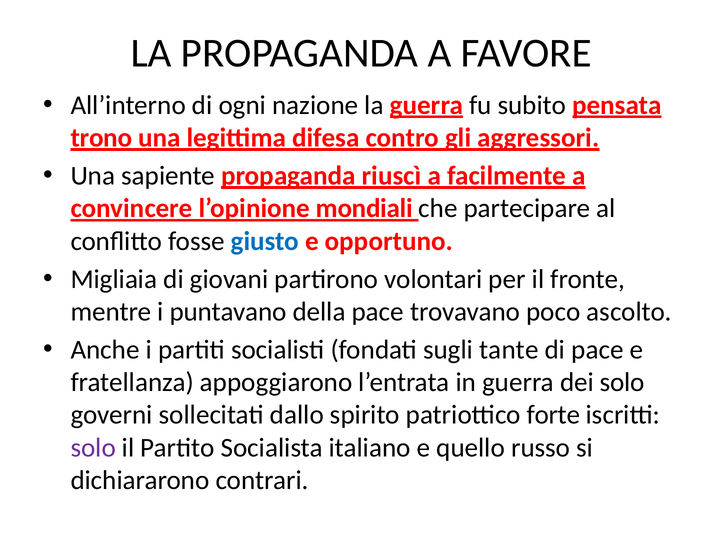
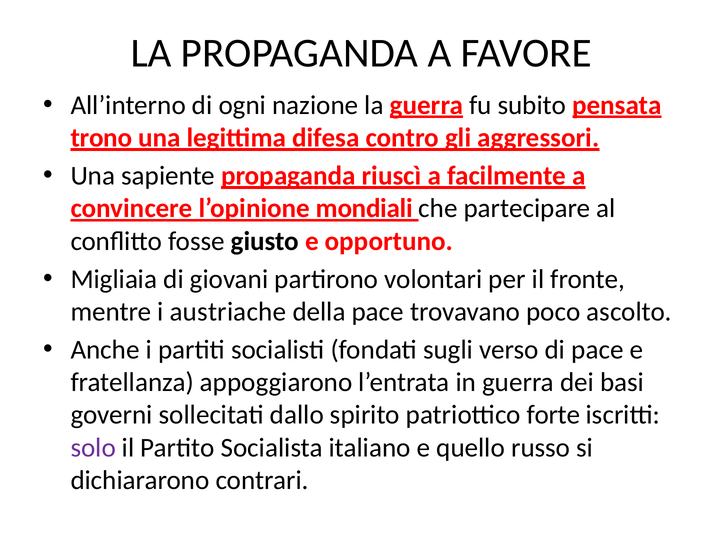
giusto colour: blue -> black (265, 241)
puntavano: puntavano -> austriache (228, 311)
tante: tante -> verso (509, 349)
dei solo: solo -> basi (622, 382)
